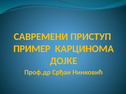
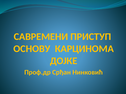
ПРИМЕР: ПРИМЕР -> ОСНОВУ (32, 49)
